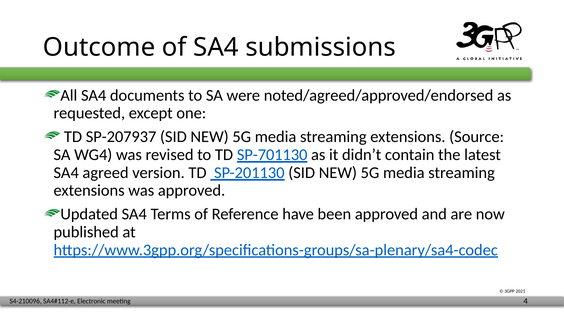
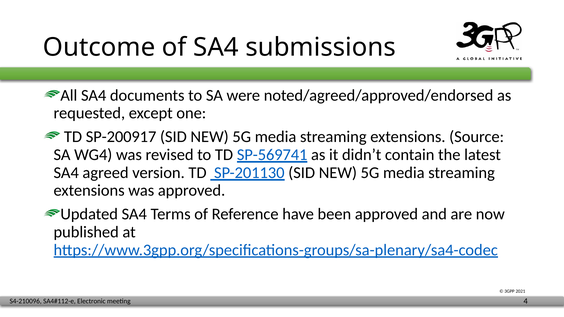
SP-207937: SP-207937 -> SP-200917 (121, 137)
SP-701130: SP-701130 -> SP-569741 (272, 155)
